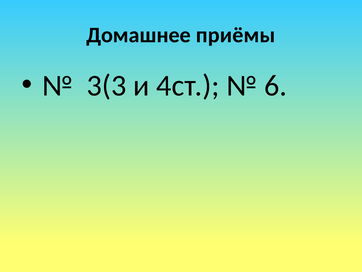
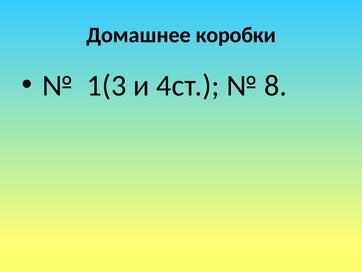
приёмы: приёмы -> коробки (236, 35)
3(3: 3(3 -> 1(3 (106, 85)
6: 6 -> 8 (275, 85)
